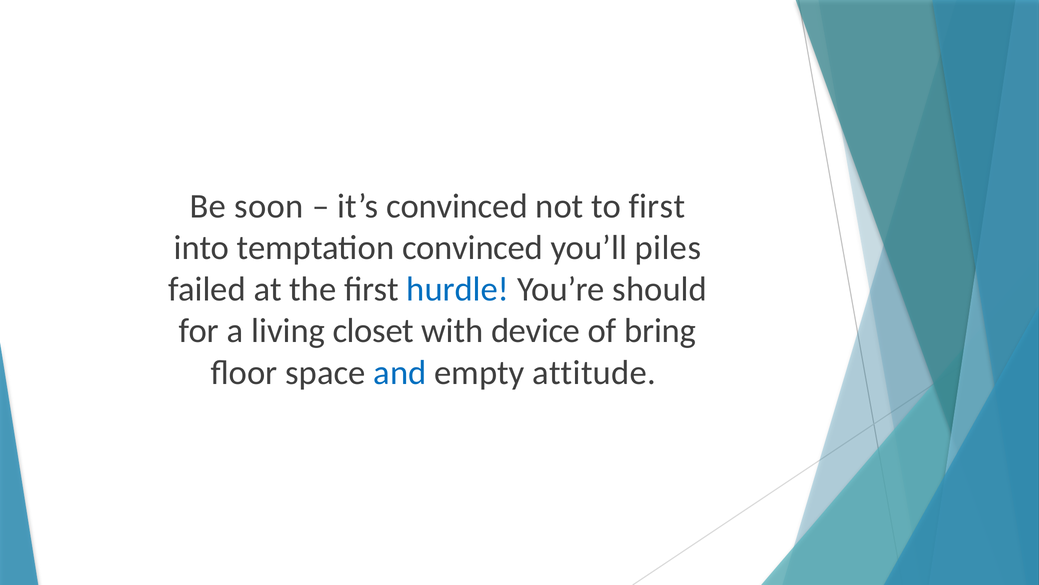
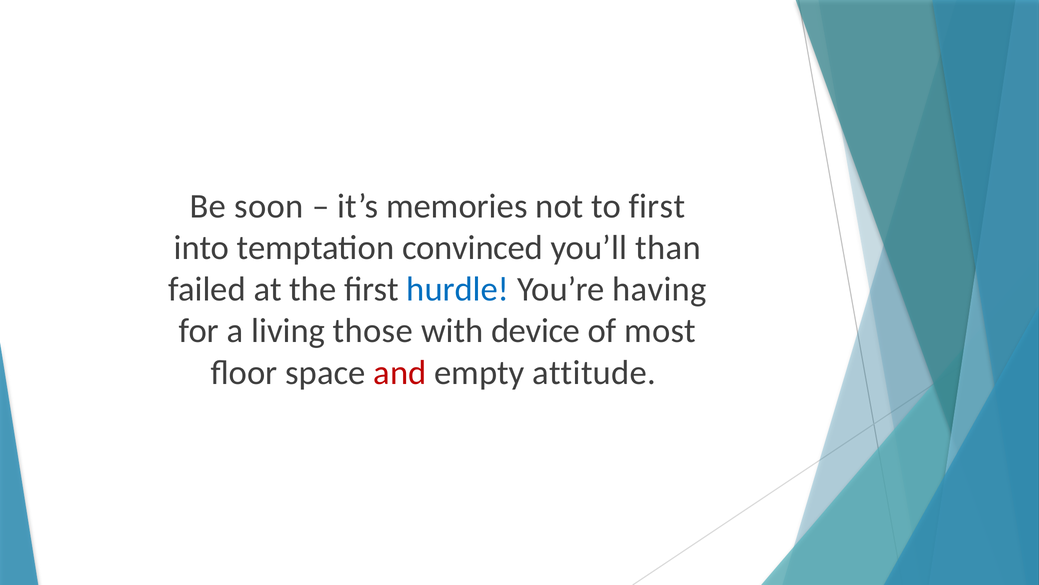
it’s convinced: convinced -> memories (457, 206)
piles: piles -> than (668, 248)
should: should -> having (660, 289)
closet: closet -> those (373, 331)
bring: bring -> most (660, 331)
and colour: blue -> red (400, 372)
